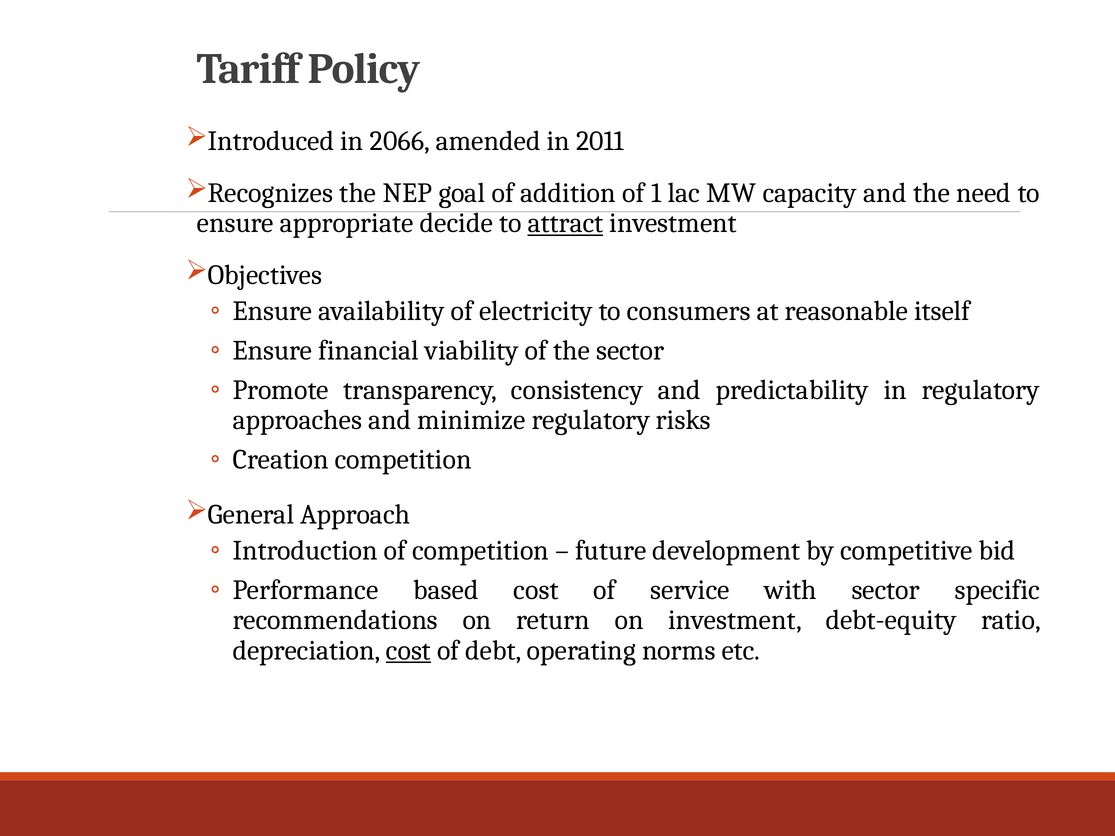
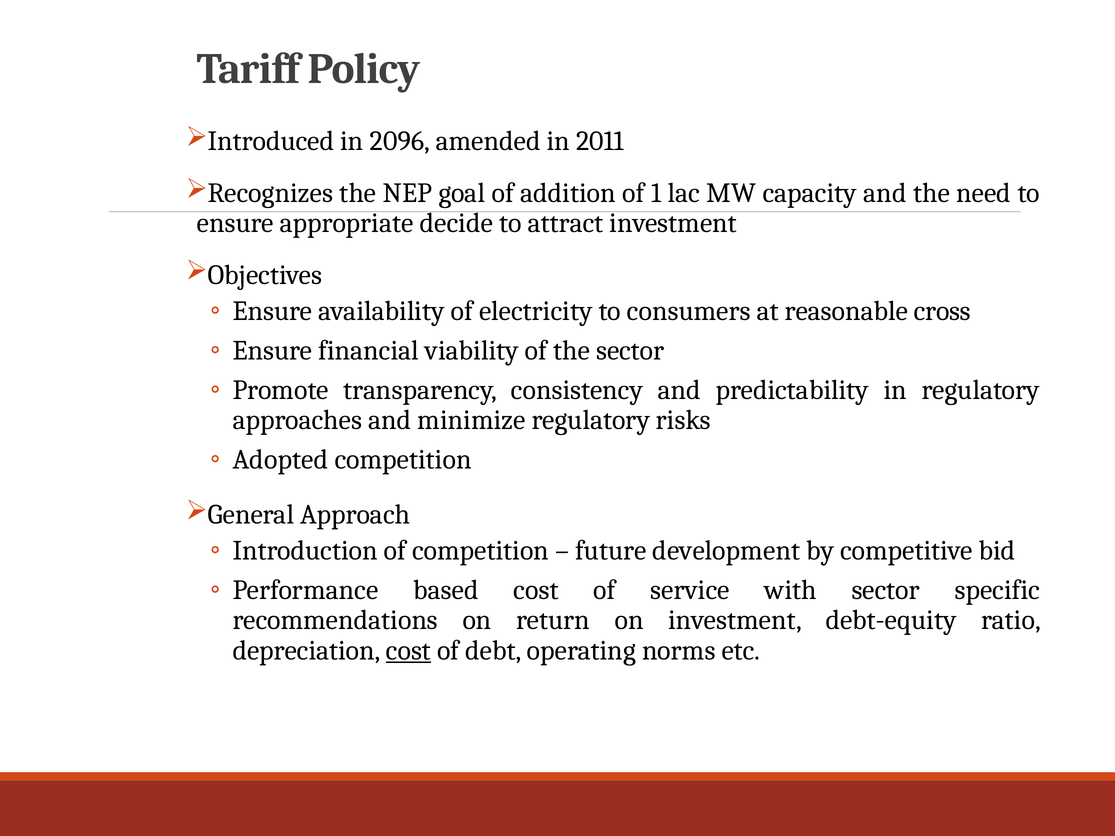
2066: 2066 -> 2096 (400, 141)
attract underline: present -> none (565, 223)
itself: itself -> cross (942, 311)
Creation: Creation -> Adopted (281, 460)
